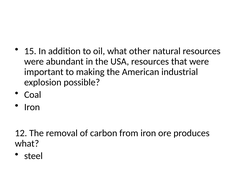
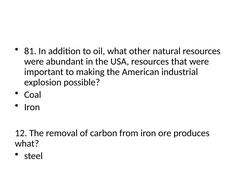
15: 15 -> 81 (30, 51)
